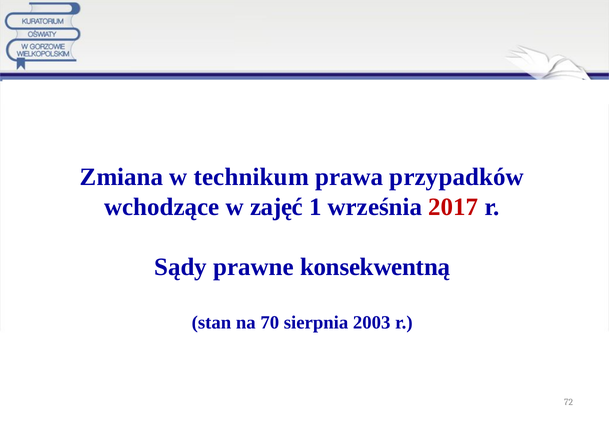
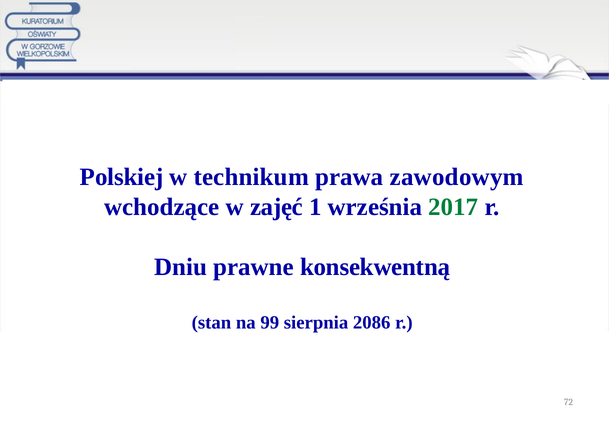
Zmiana: Zmiana -> Polskiej (122, 177)
przypadków: przypadków -> zawodowym (457, 177)
2017 colour: red -> green (453, 207)
Sądy: Sądy -> Dniu (181, 267)
70: 70 -> 99 (270, 323)
2003: 2003 -> 2086 (372, 323)
